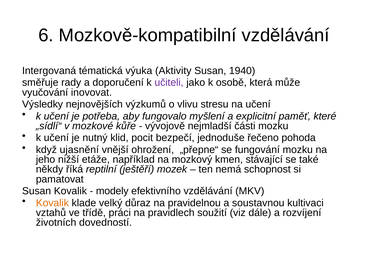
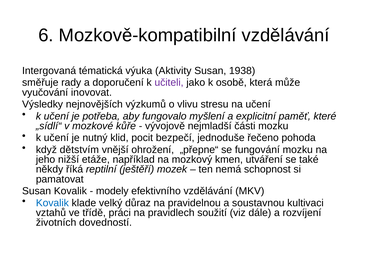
1940: 1940 -> 1938 (242, 71)
ujasnění: ujasnění -> dětstvím (79, 150)
stávající: stávající -> utváření (264, 160)
Kovalik colour: orange -> blue (52, 203)
